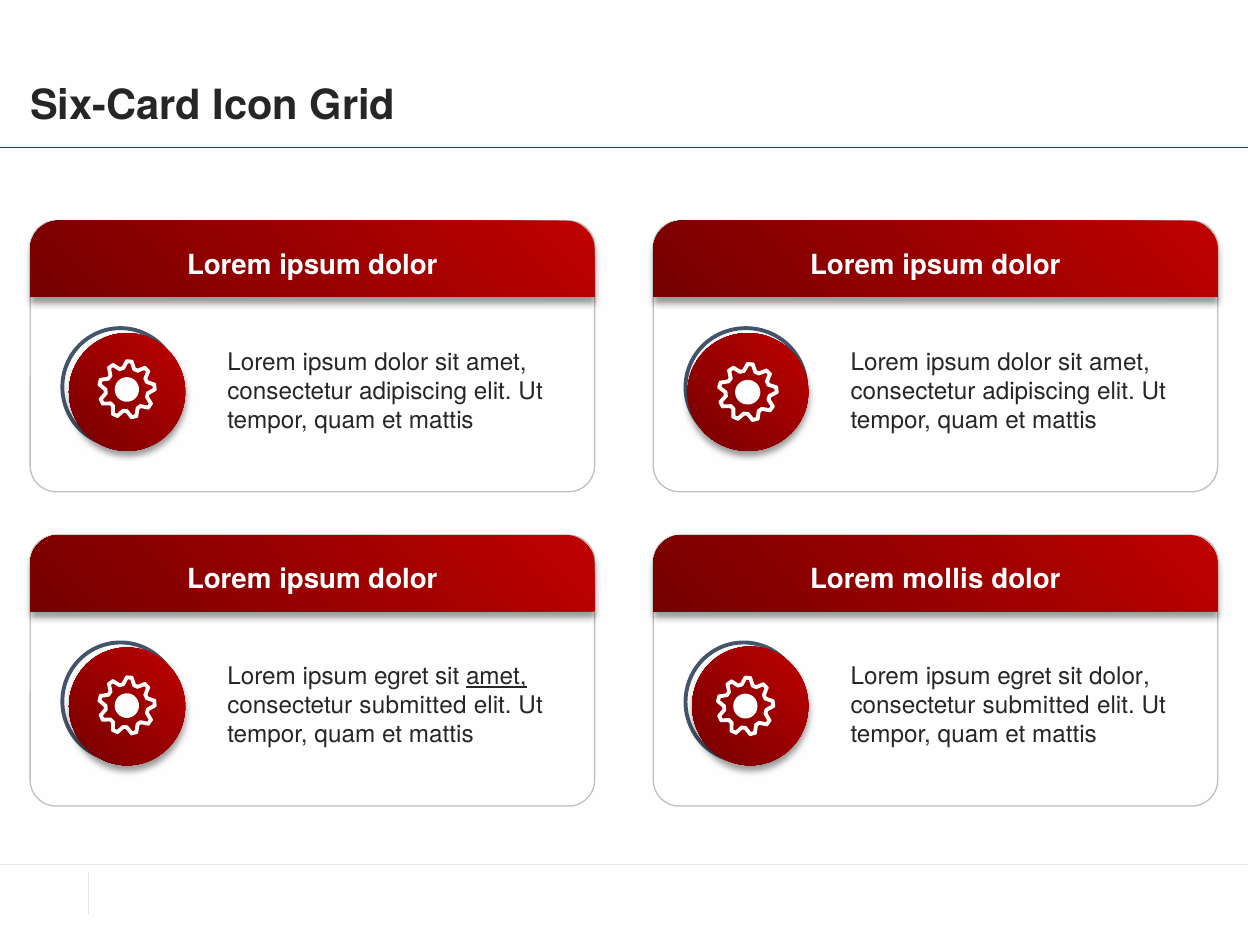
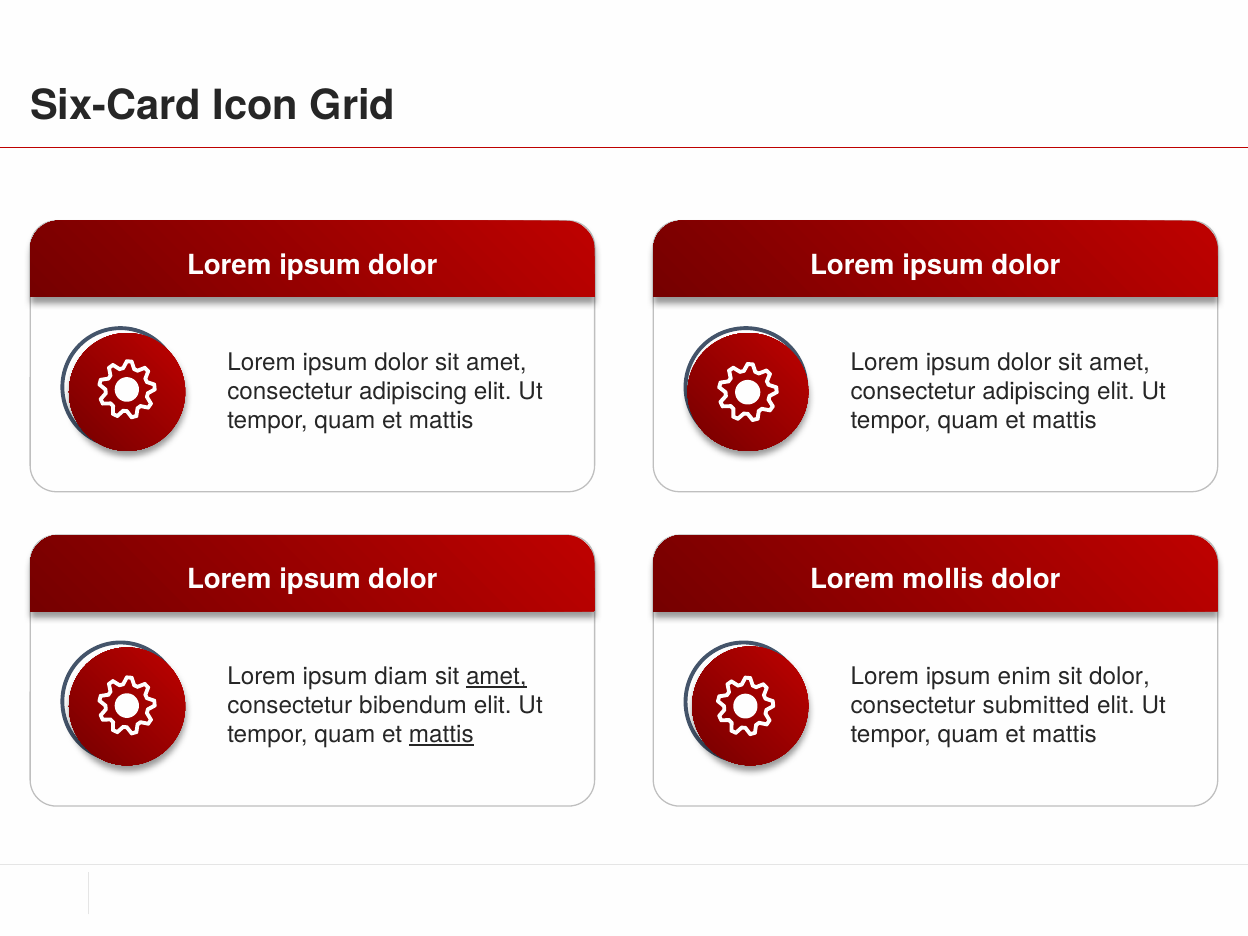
egret: egret -> diam (401, 676)
egret: egret -> enim (1024, 676)
submitted: submitted -> bibendum (413, 706)
mattis underline: none -> present (441, 735)
